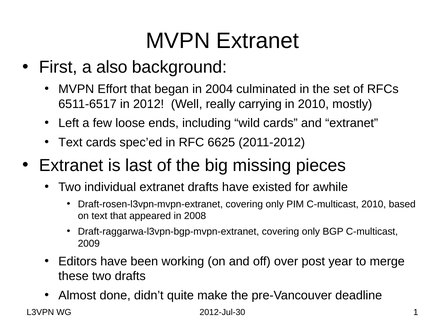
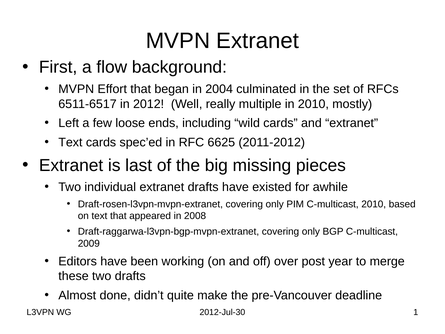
also: also -> flow (112, 67)
carrying: carrying -> multiple (260, 104)
